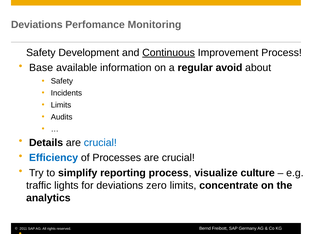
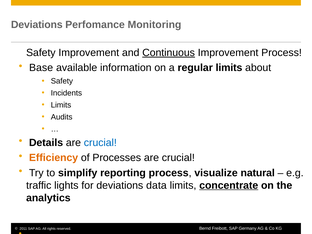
Safety Development: Development -> Improvement (89, 53)
regular avoid: avoid -> limits (229, 68)
Efficiency colour: blue -> orange (54, 158)
culture: culture -> natural (258, 173)
zero: zero -> data (156, 185)
concentrate underline: none -> present (229, 185)
